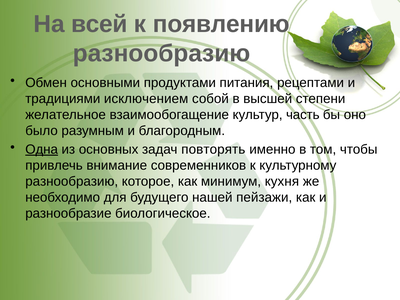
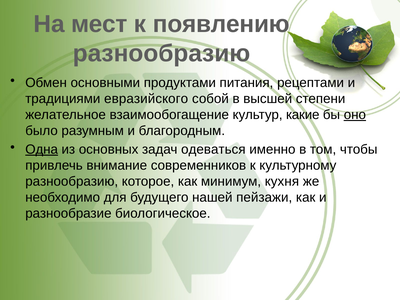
всей: всей -> мест (99, 24)
исключением: исключением -> евразийского (146, 99)
часть: часть -> какие (303, 115)
оно underline: none -> present (355, 115)
повторять: повторять -> одеваться (213, 149)
